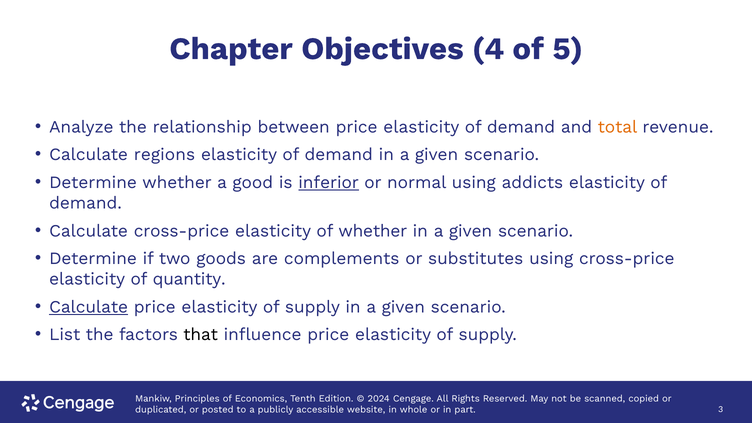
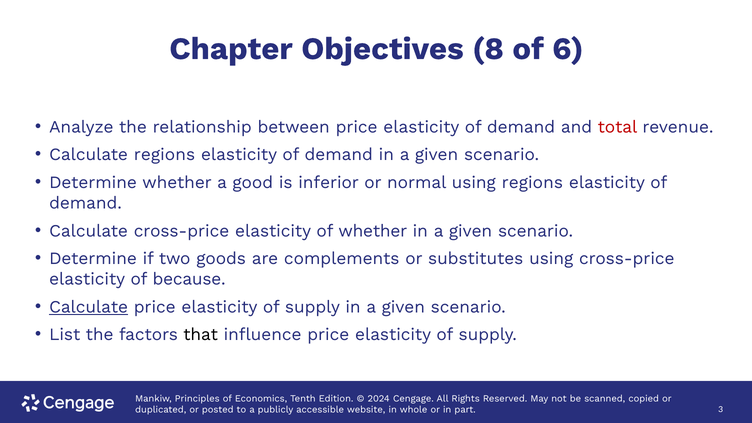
4: 4 -> 8 (488, 49)
5: 5 -> 6 (568, 49)
total colour: orange -> red (617, 127)
inferior underline: present -> none (329, 182)
using addicts: addicts -> regions (532, 182)
quantity: quantity -> because (189, 279)
